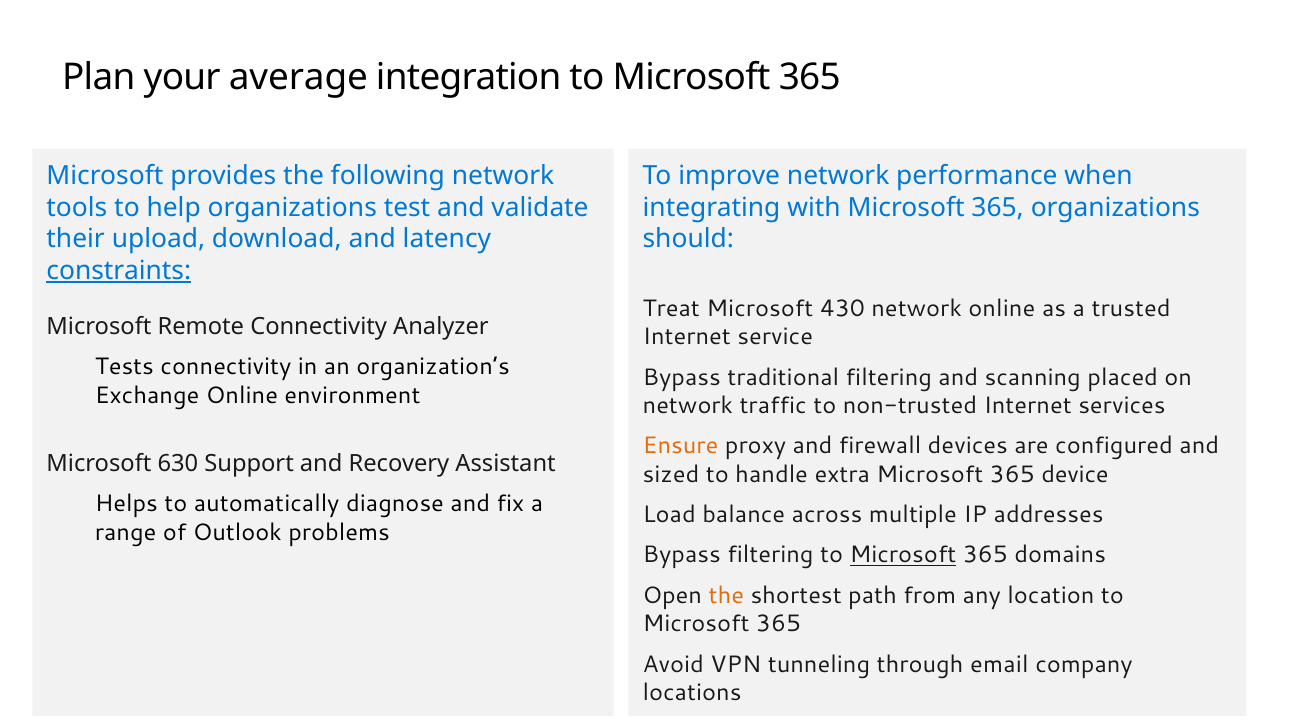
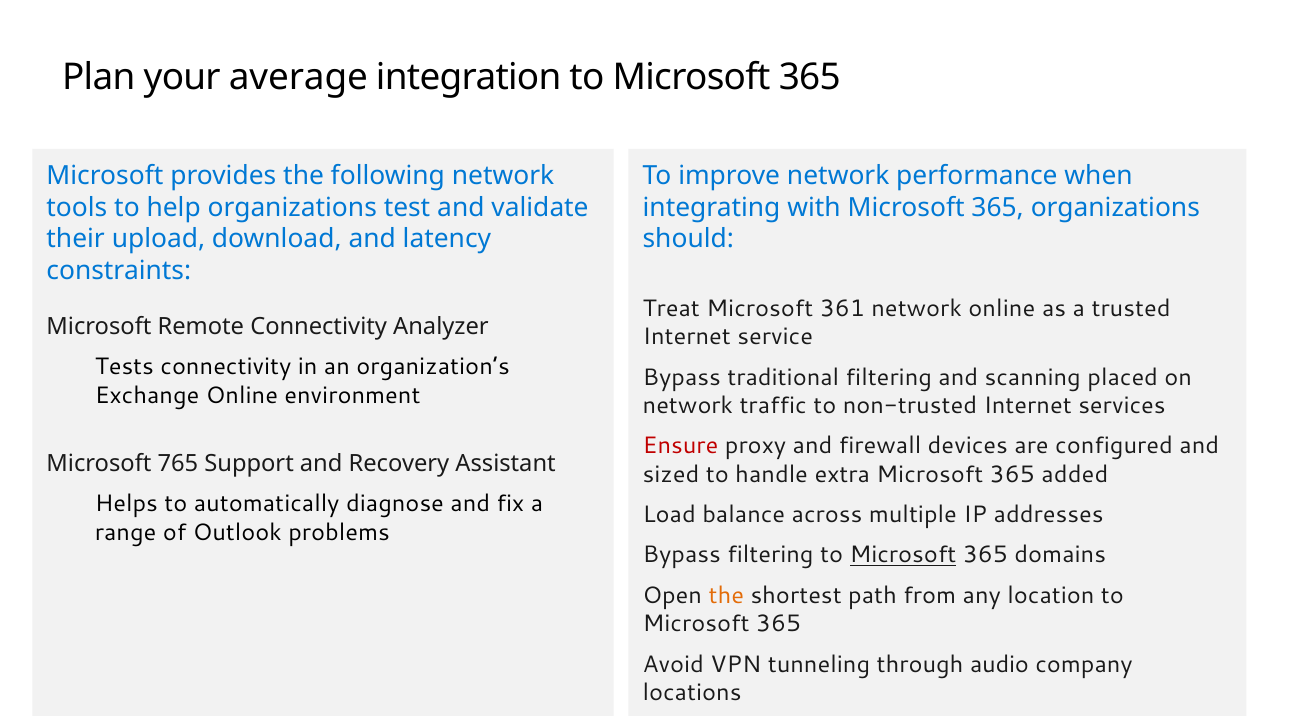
constraints underline: present -> none (119, 271)
430: 430 -> 361 (842, 309)
Ensure colour: orange -> red (681, 446)
630: 630 -> 765 (178, 464)
device: device -> added (1075, 475)
email: email -> audio (1000, 665)
